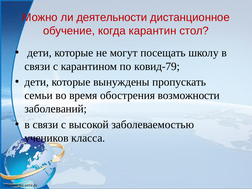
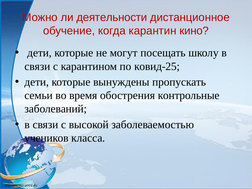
стол: стол -> кино (194, 31)
ковид-79: ковид-79 -> ковид-25 (157, 66)
возможности: возможности -> контрольные (189, 95)
